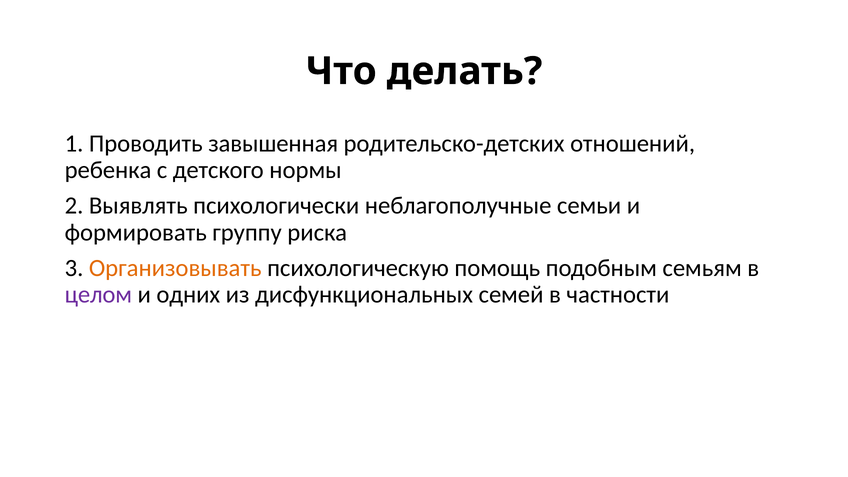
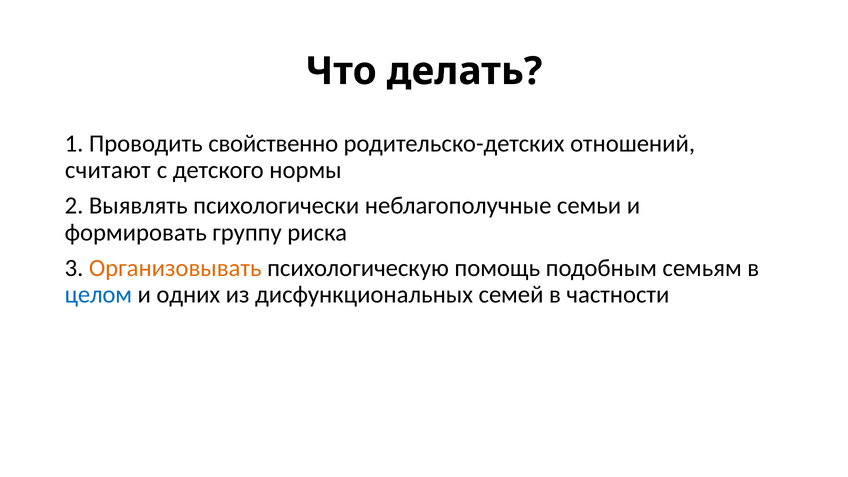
завышенная: завышенная -> свойственно (273, 143)
ребенка: ребенка -> считают (108, 170)
целом colour: purple -> blue (98, 295)
